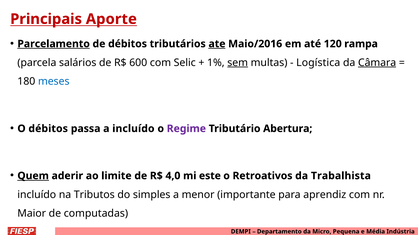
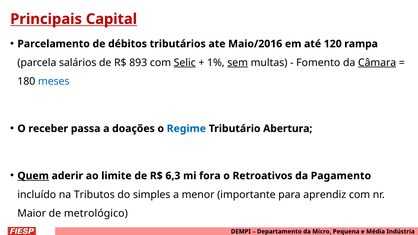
Aporte: Aporte -> Capital (111, 19)
Parcelamento underline: present -> none (54, 44)
ate underline: present -> none (217, 44)
600: 600 -> 893 (138, 63)
Selic underline: none -> present (185, 63)
Logística: Logística -> Fomento (318, 63)
O débitos: débitos -> receber (48, 129)
a incluído: incluído -> doações (133, 129)
Regime colour: purple -> blue (186, 129)
4,0: 4,0 -> 6,3 (173, 176)
este: este -> fora (210, 176)
Trabalhista: Trabalhista -> Pagamento (341, 176)
computadas: computadas -> metrológico (96, 213)
